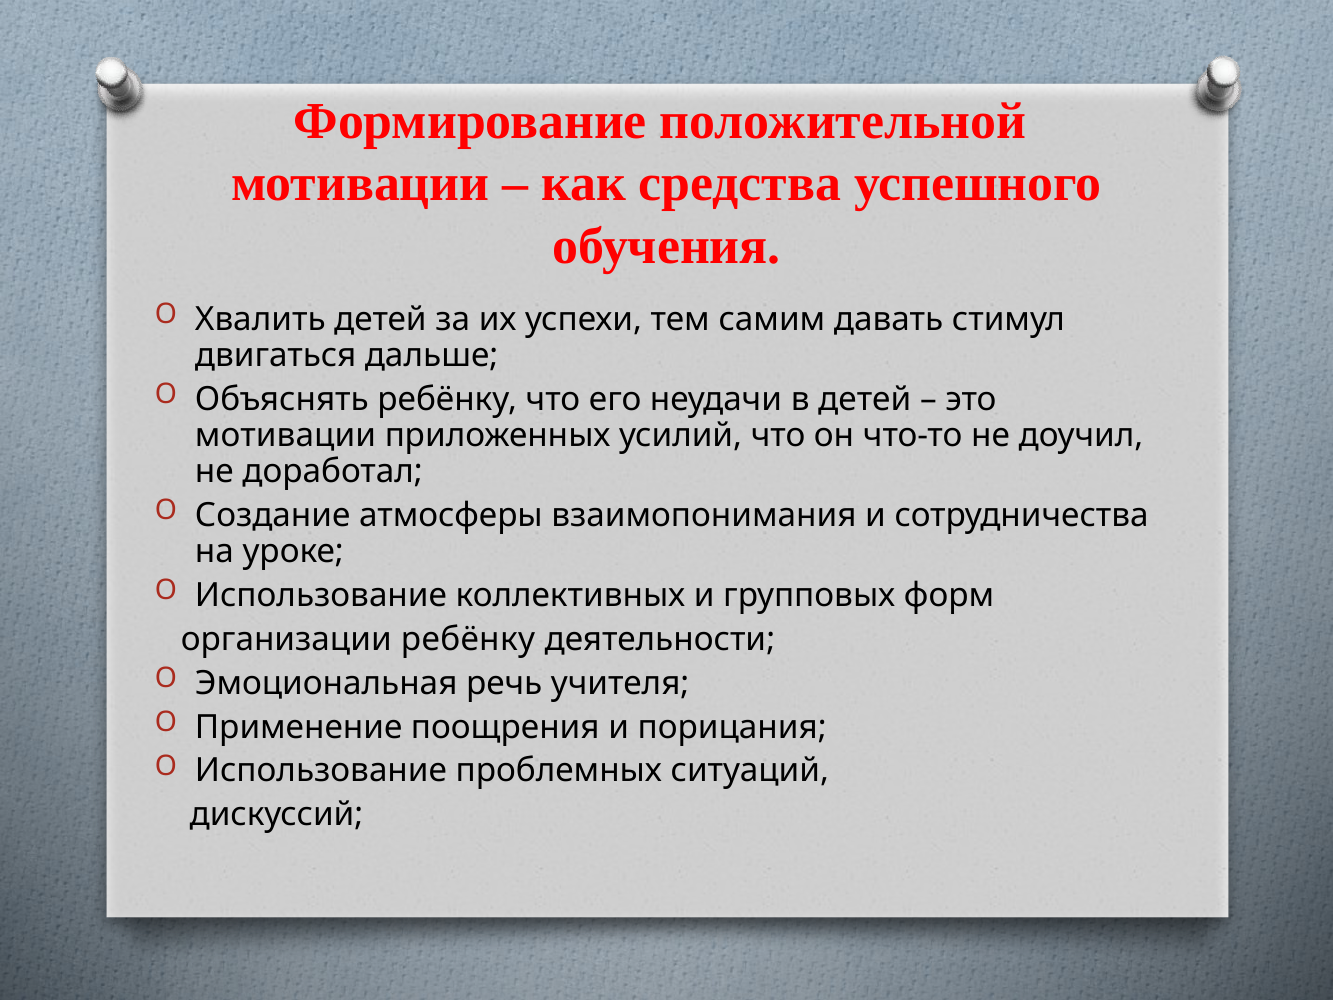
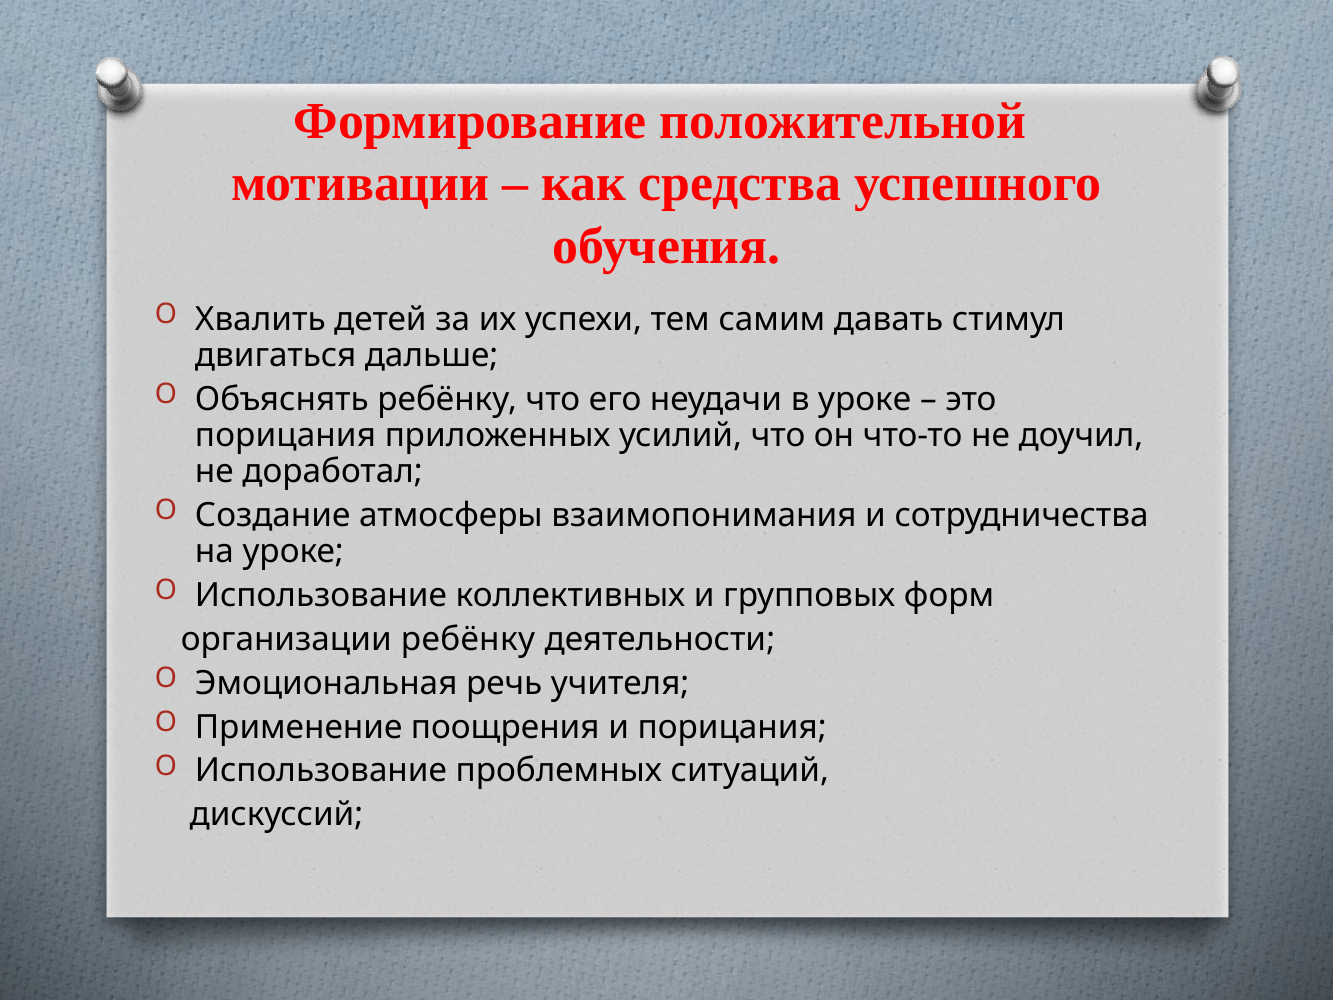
в детей: детей -> уроке (865, 399)
мотивации: мотивации -> порицания (285, 435)
